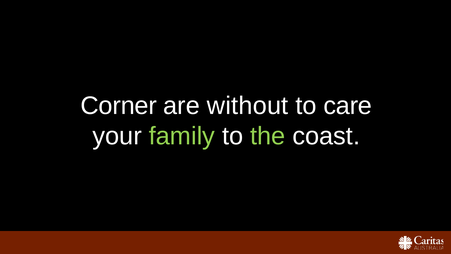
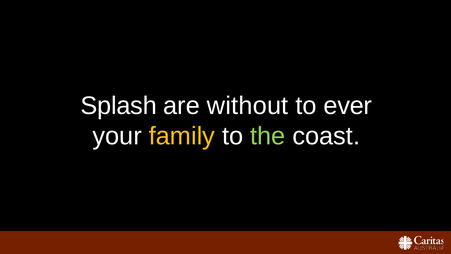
Corner: Corner -> Splash (119, 106)
care: care -> ever (348, 106)
family colour: light green -> yellow (182, 136)
